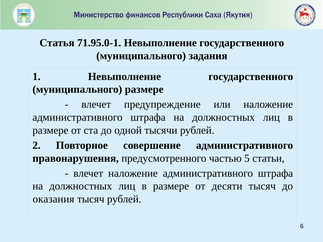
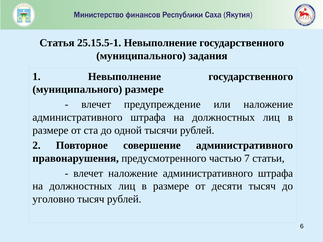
71.95.0-1: 71.95.0-1 -> 25.15.5-1 (99, 43)
5: 5 -> 7 (247, 158)
оказания: оказания -> уголовно (54, 199)
